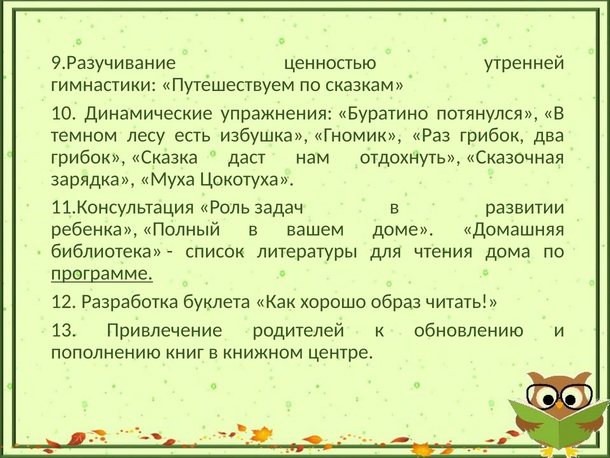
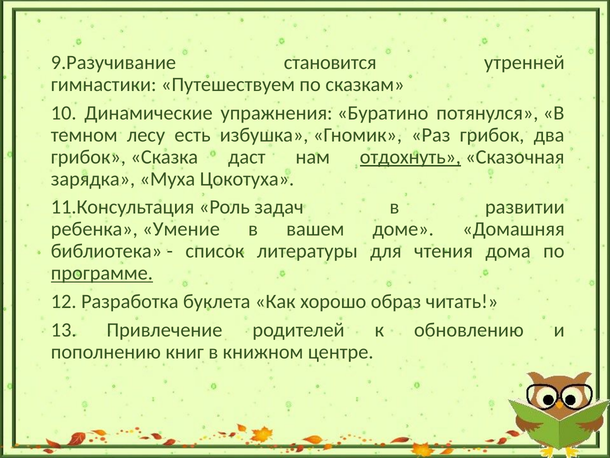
ценностью: ценностью -> становится (330, 63)
отдохнуть underline: none -> present (410, 157)
Полный: Полный -> Умение (181, 229)
